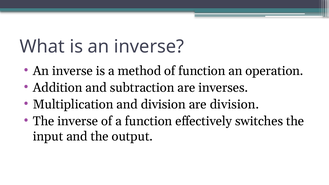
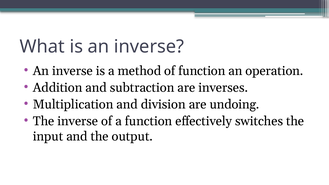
are division: division -> undoing (235, 104)
